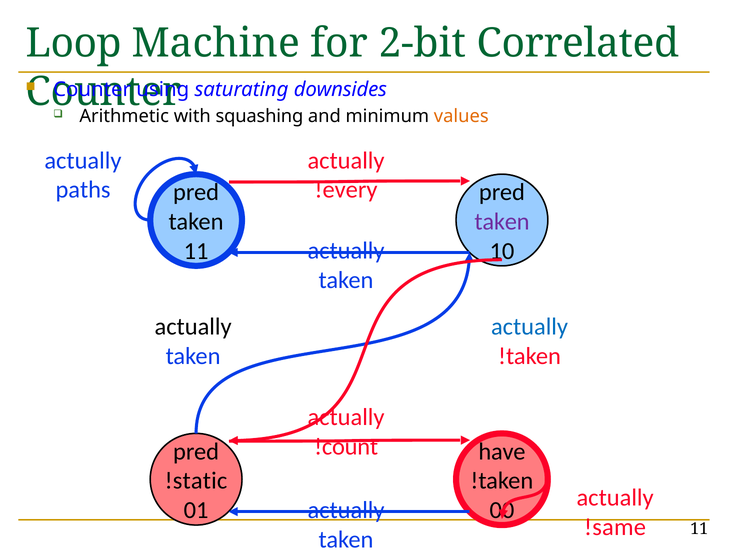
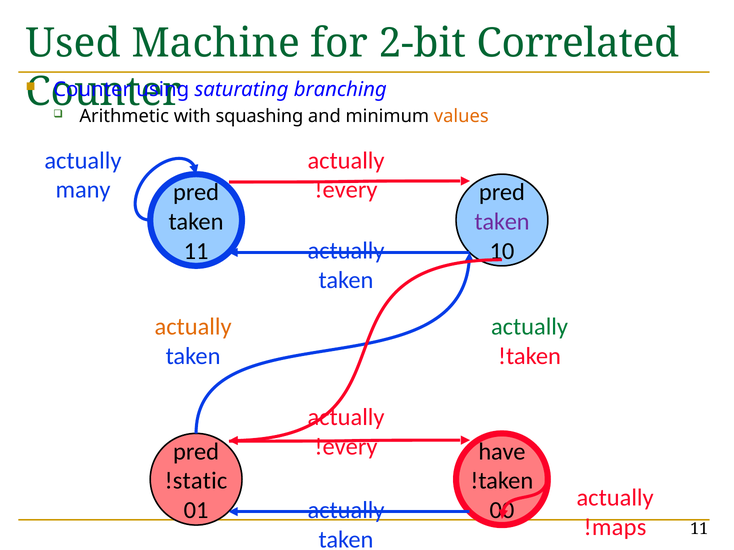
Loop: Loop -> Used (73, 43)
downsides: downsides -> branching (340, 90)
paths: paths -> many (83, 190)
actually colour: black -> orange (193, 327)
actually colour: blue -> green (530, 327)
!count: !count -> !every (346, 447)
!same: !same -> !maps (615, 528)
